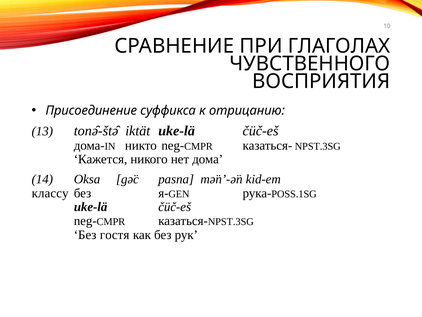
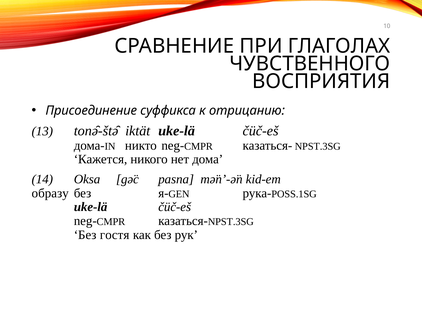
классу: классу -> образу (50, 193)
